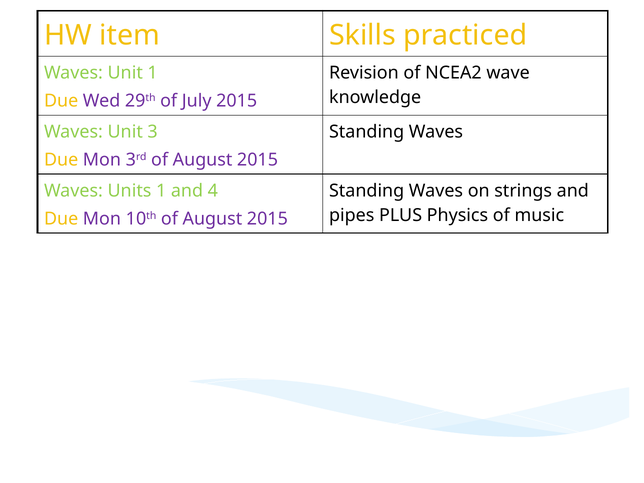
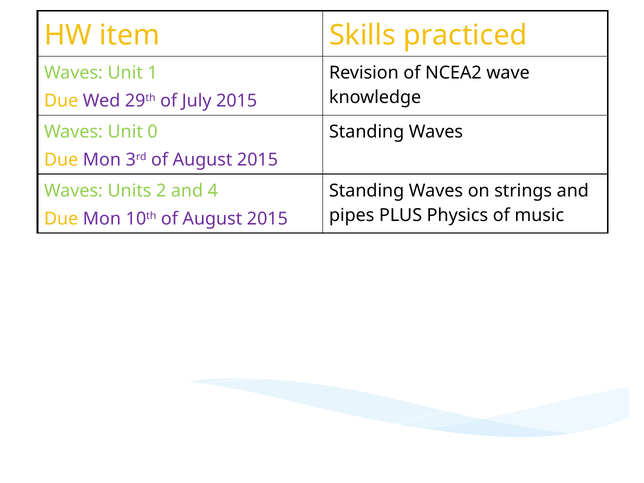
3: 3 -> 0 (153, 132)
Units 1: 1 -> 2 (161, 191)
